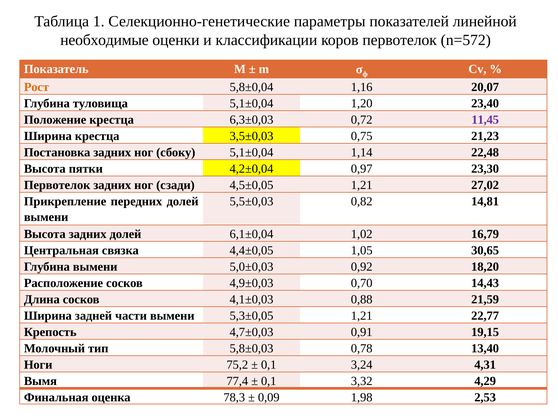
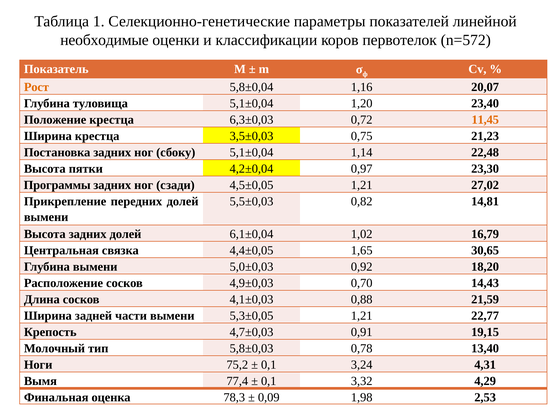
11,45 colour: purple -> orange (485, 120)
Первотелок: Первотелок -> Программы (57, 185)
1,05: 1,05 -> 1,65 (362, 251)
